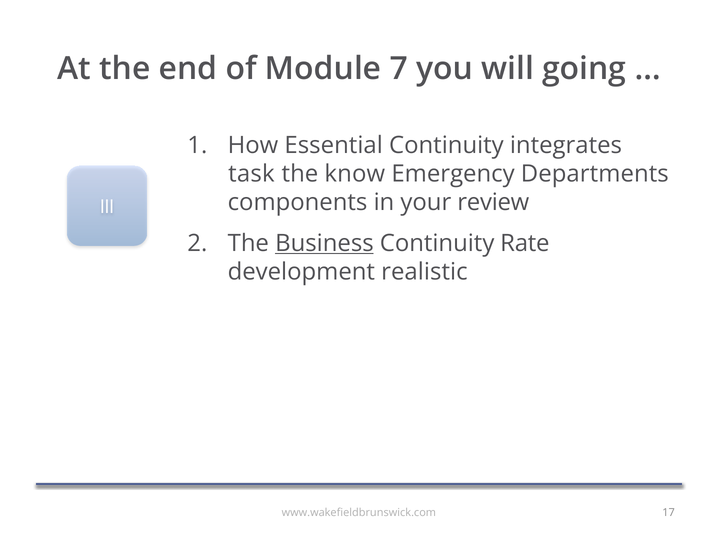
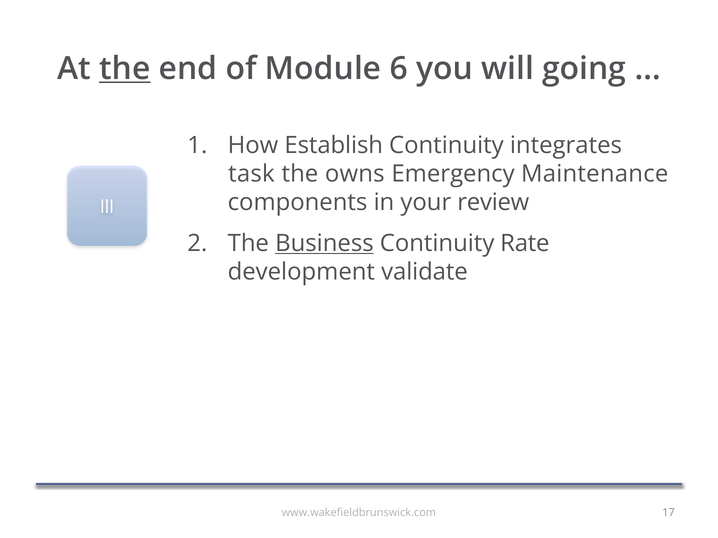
the underline: none -> present (125, 69)
7: 7 -> 6 (399, 69)
Essential: Essential -> Establish (334, 145)
know: know -> owns (355, 174)
Departments: Departments -> Maintenance (595, 174)
realistic: realistic -> validate (424, 272)
